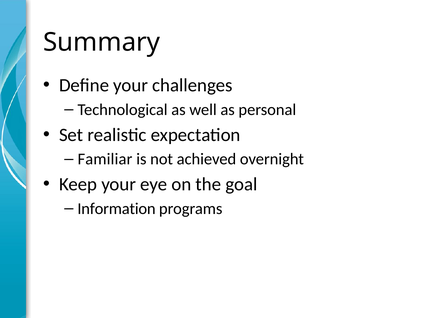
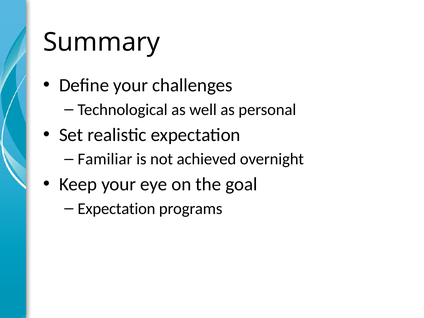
Information: Information -> Expectation (116, 209)
